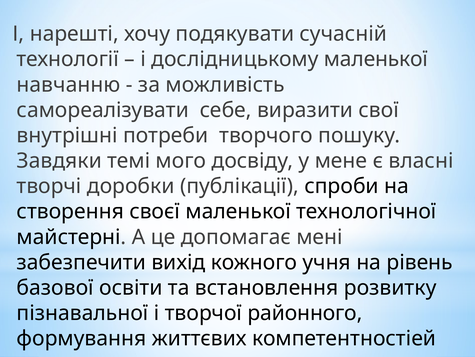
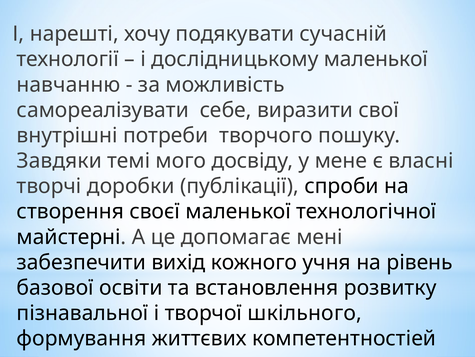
районного: районного -> шкільного (305, 313)
